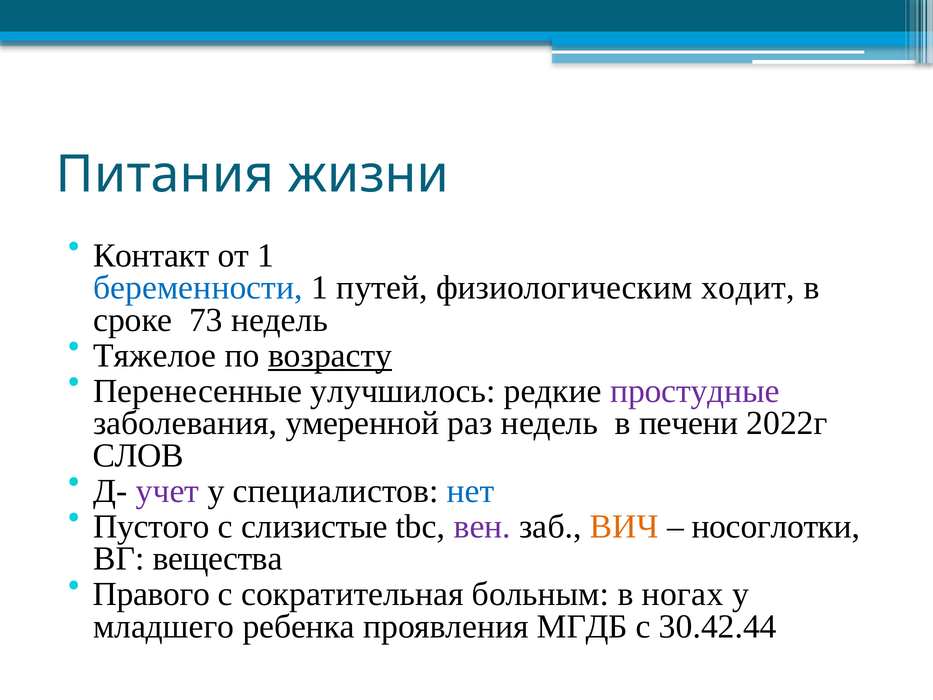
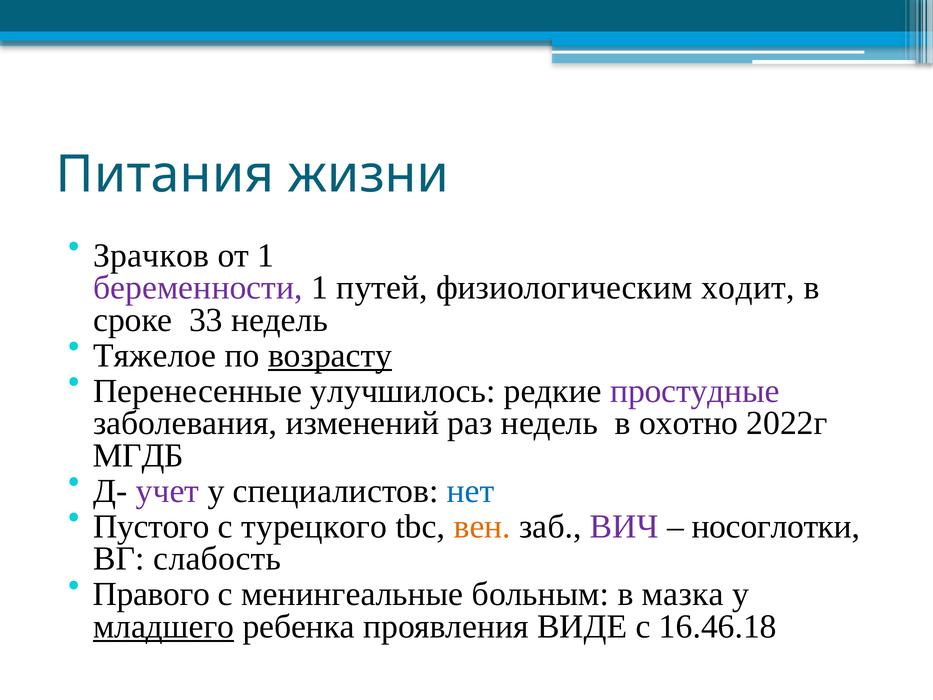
Контакт: Контакт -> Зрачков (151, 255)
беременности colour: blue -> purple (198, 288)
73: 73 -> 33 (206, 320)
умеренной: умеренной -> изменений (362, 423)
печени: печени -> охотно (689, 423)
СЛОВ: СЛОВ -> МГДБ (138, 455)
слизистые: слизистые -> турецкого (314, 526)
вен colour: purple -> orange (482, 526)
ВИЧ colour: orange -> purple (624, 526)
вещества: вещества -> слабость (217, 559)
сократительная: сократительная -> менингеальные (352, 594)
ногах: ногах -> мазка (683, 594)
младшего underline: none -> present (164, 626)
МГДБ: МГДБ -> ВИДЕ (582, 626)
30.42.44: 30.42.44 -> 16.46.18 (718, 626)
